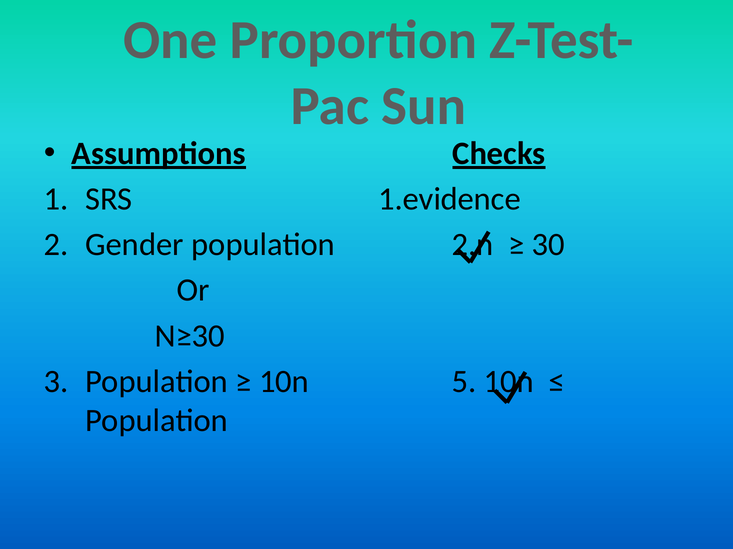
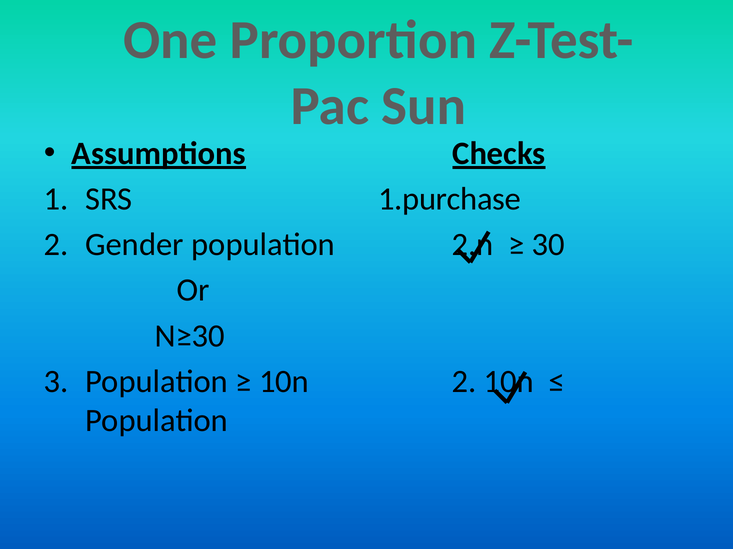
1.evidence: 1.evidence -> 1.purchase (450, 199)
10n 5: 5 -> 2 (464, 382)
